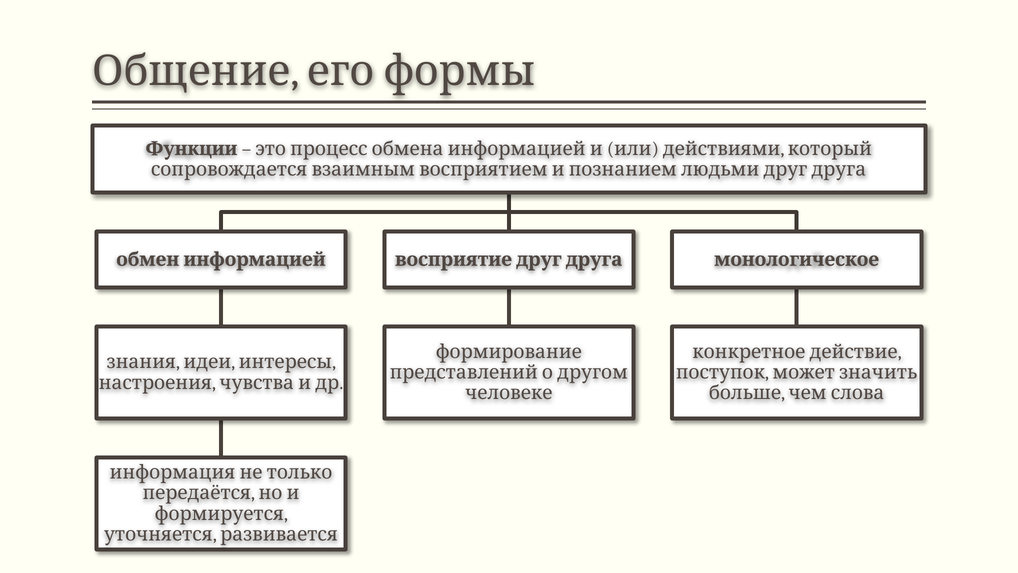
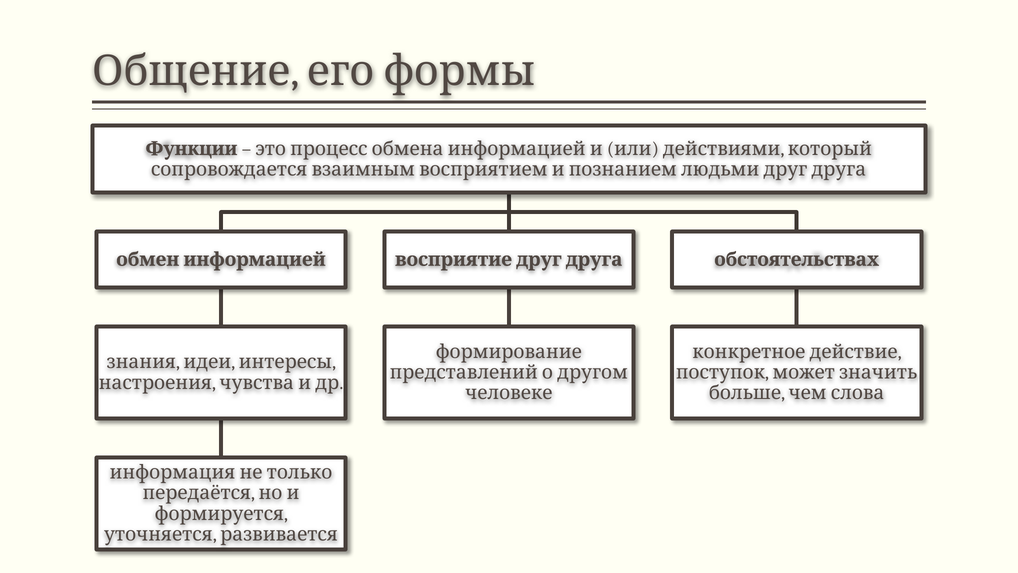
монологическое: монологическое -> обстоятельствах (797, 259)
